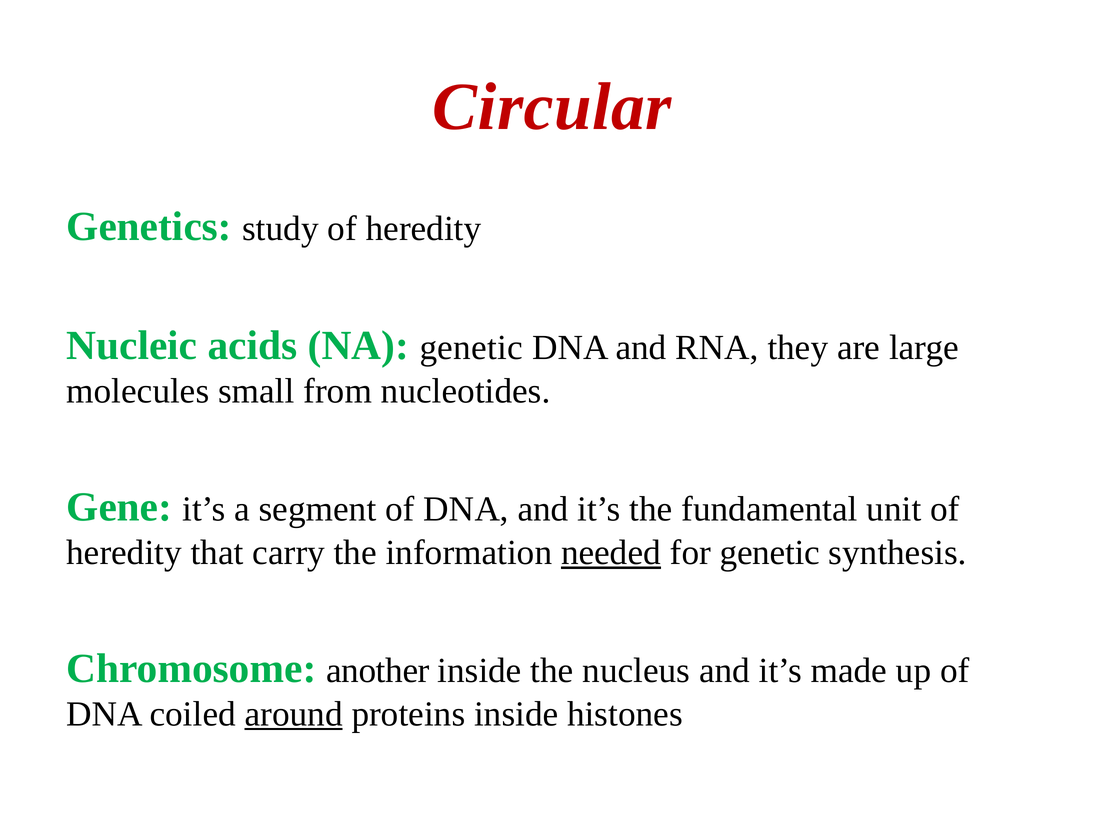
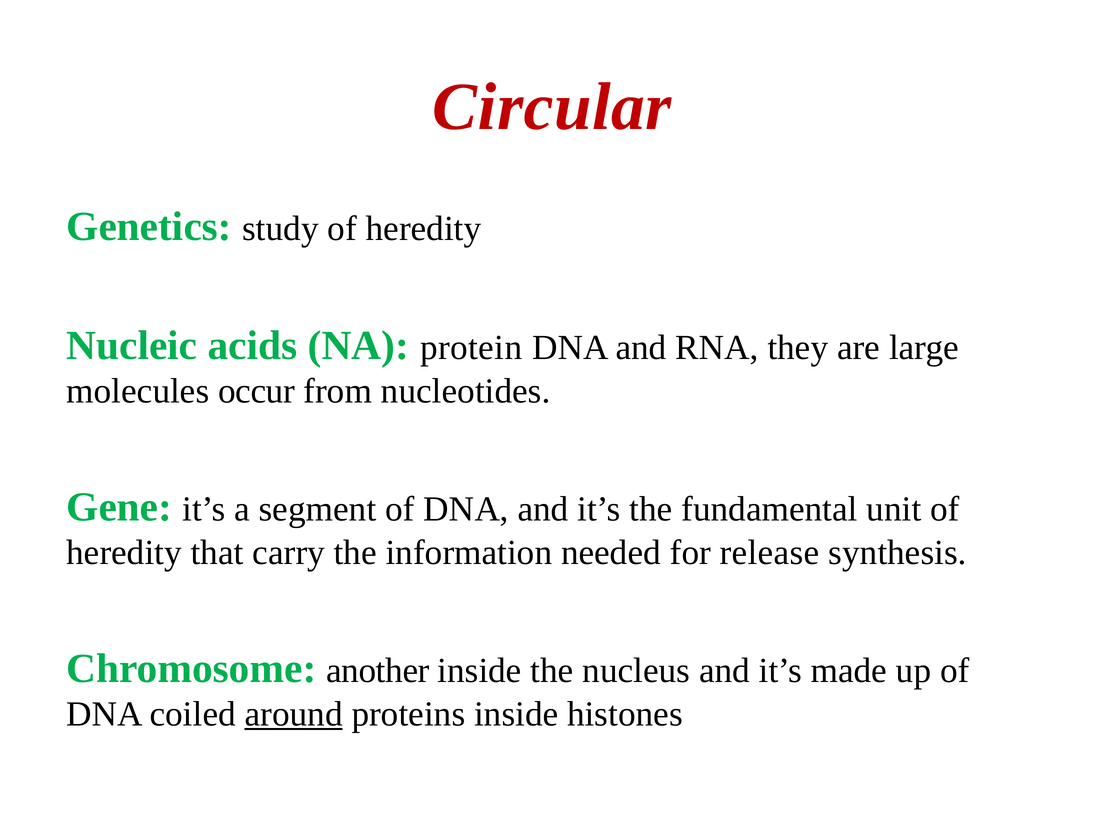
NA genetic: genetic -> protein (471, 348)
small: small -> occur (257, 392)
needed underline: present -> none (611, 553)
for genetic: genetic -> release (770, 553)
